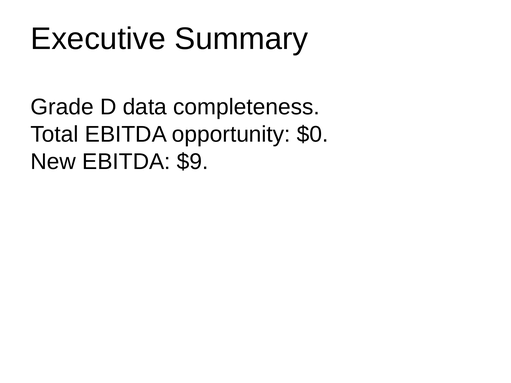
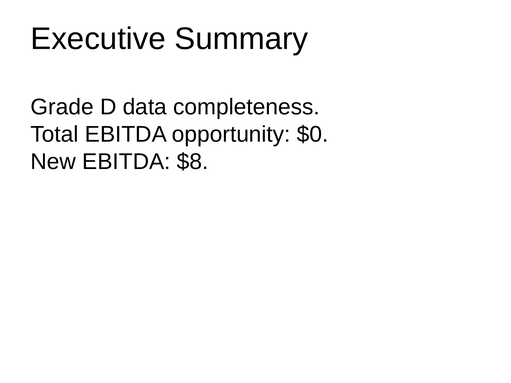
$9: $9 -> $8 (193, 162)
